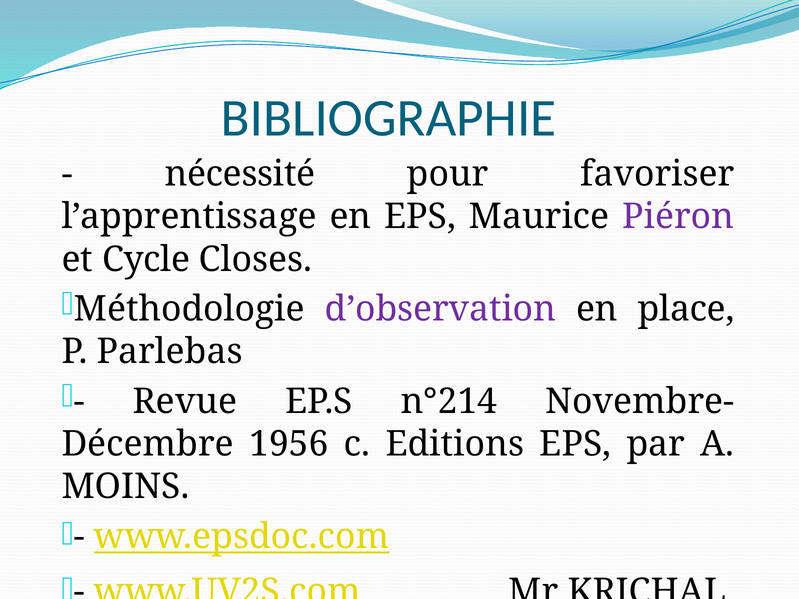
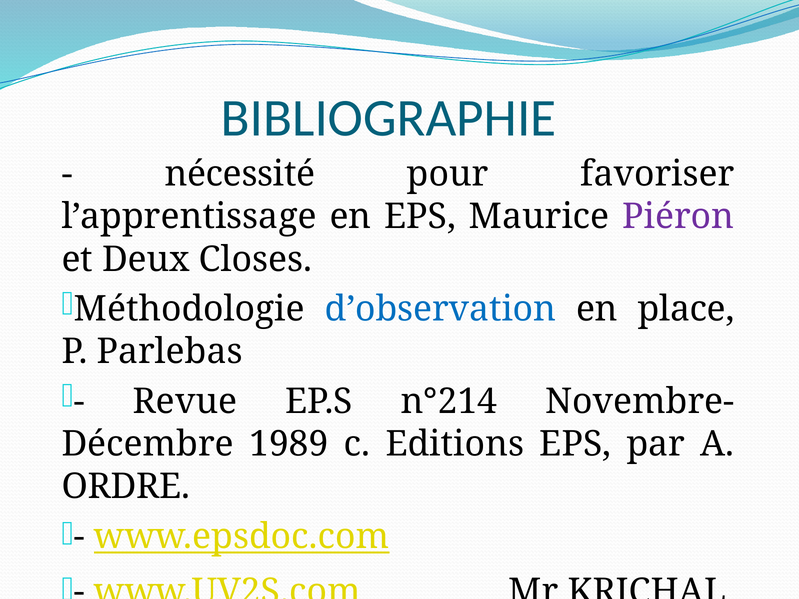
Cycle: Cycle -> Deux (146, 259)
d’observation colour: purple -> blue (440, 309)
1956: 1956 -> 1989 (289, 444)
MOINS: MOINS -> ORDRE (126, 487)
